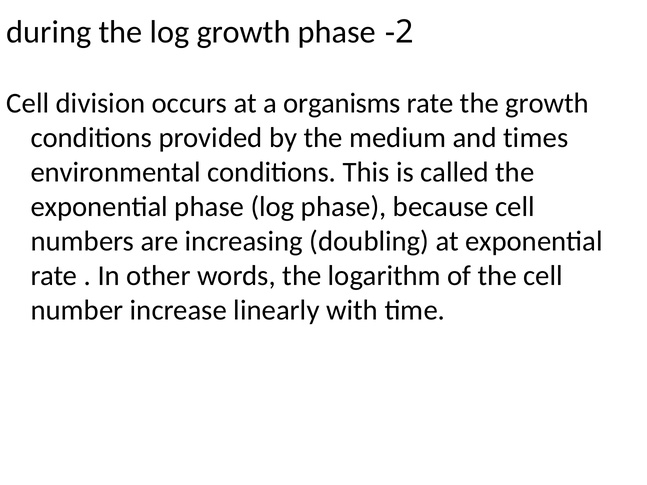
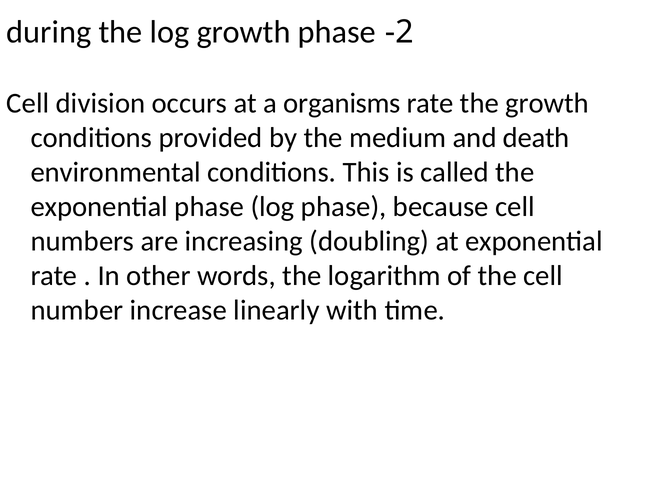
times: times -> death (536, 138)
